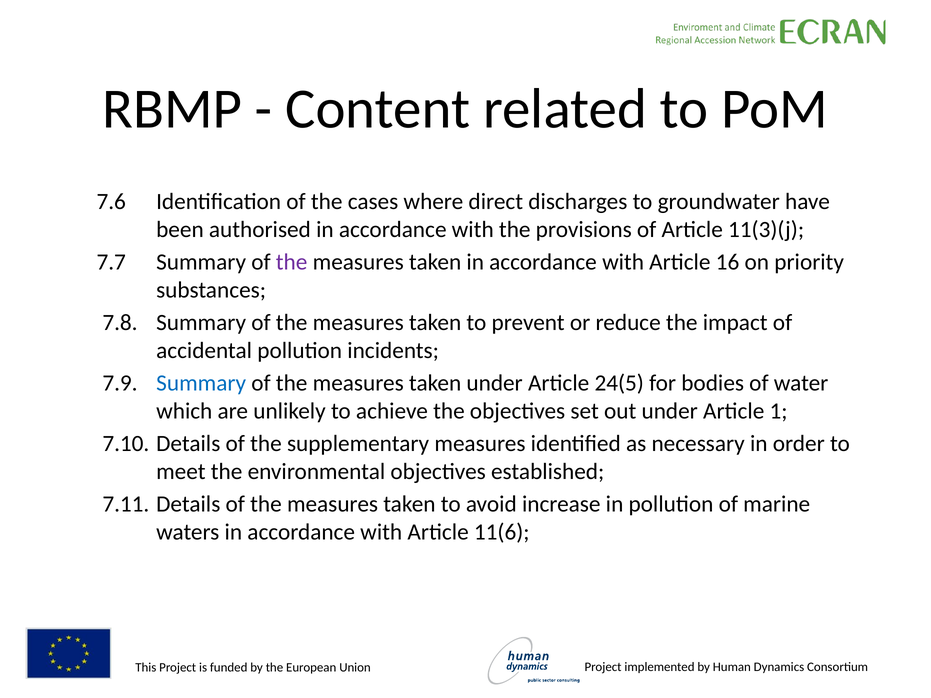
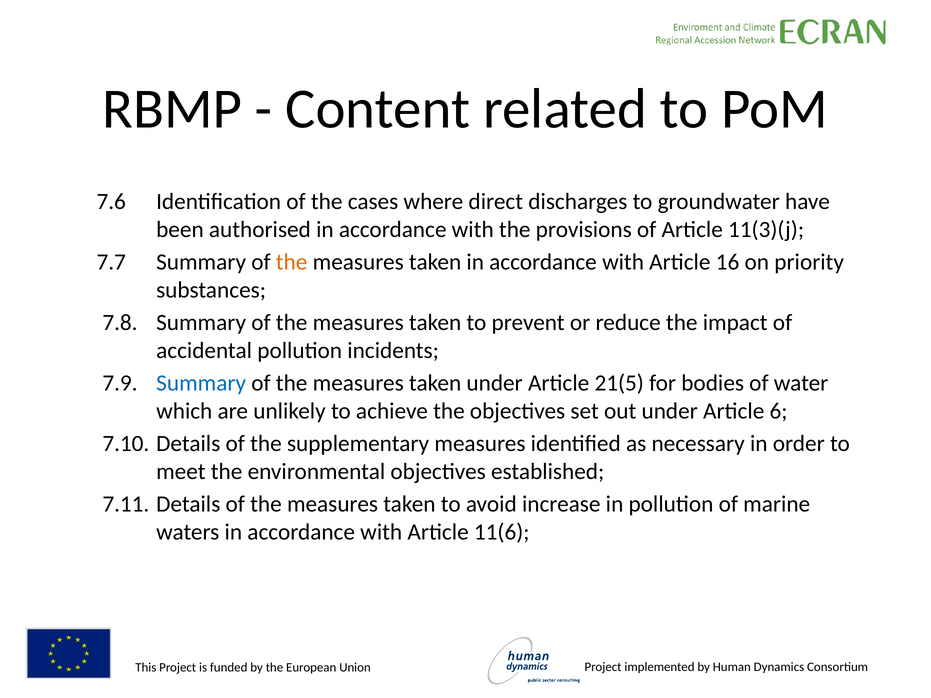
the colour: purple -> orange (292, 262)
24(5: 24(5 -> 21(5 (619, 383)
1: 1 -> 6 (779, 411)
